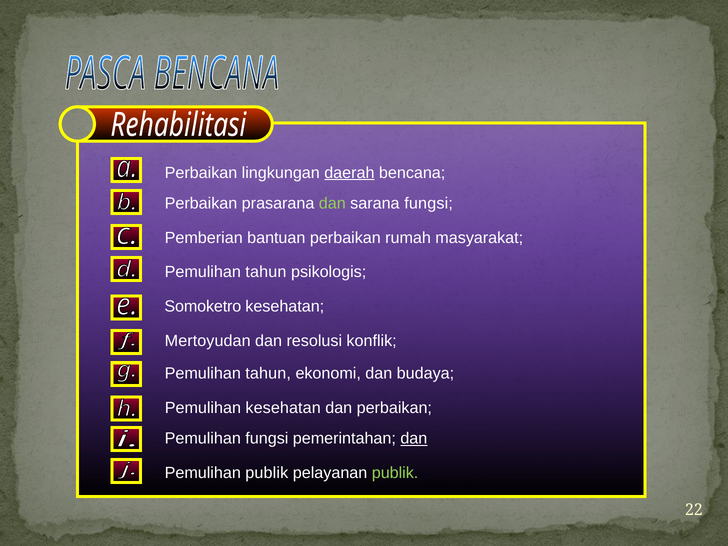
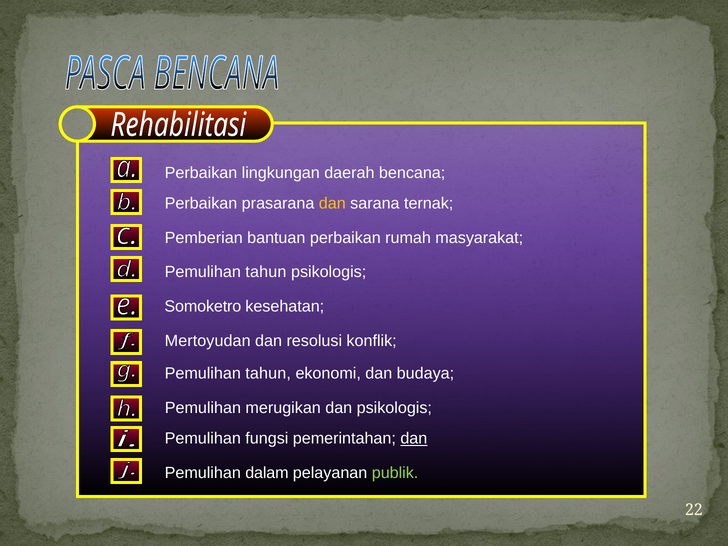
daerah underline: present -> none (349, 173)
dan colour: light green -> yellow (332, 203)
sarana fungsi: fungsi -> ternak (429, 203)
Pemulihan kesehatan: kesehatan -> merugikan (283, 408)
dan perbaikan: perbaikan -> psikologis (394, 408)
Pemulihan publik: publik -> dalam (267, 473)
